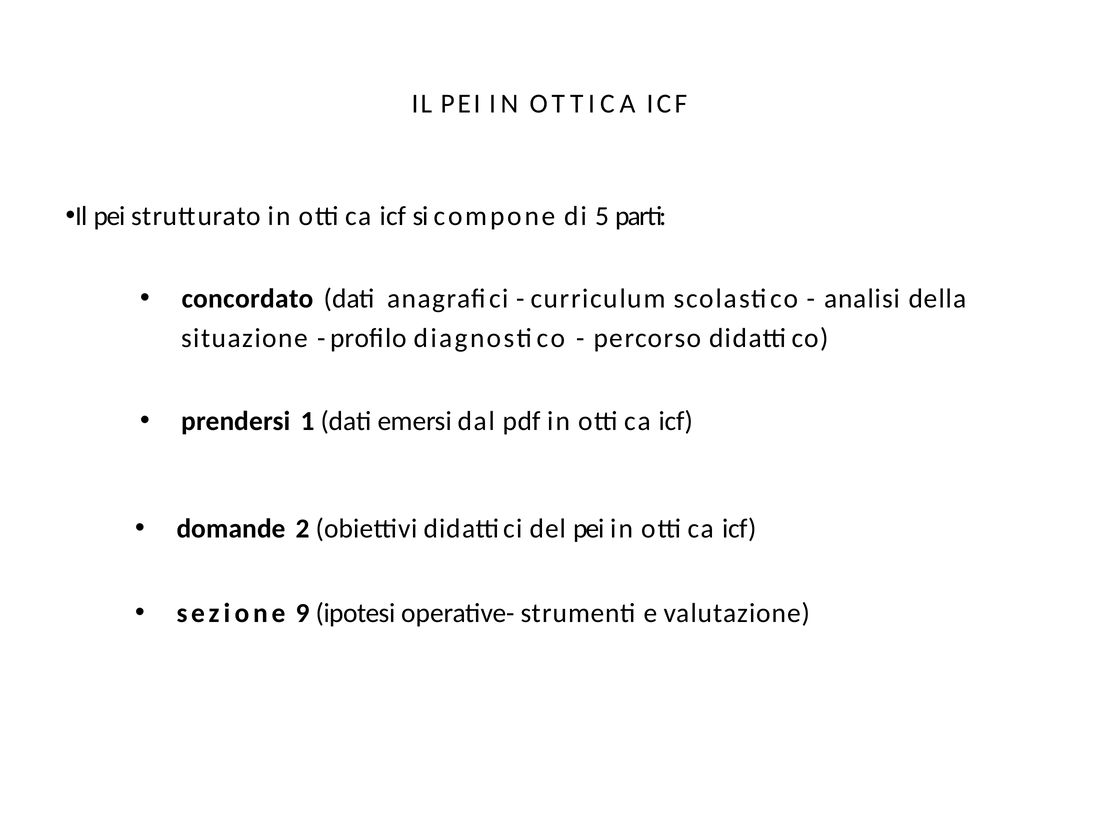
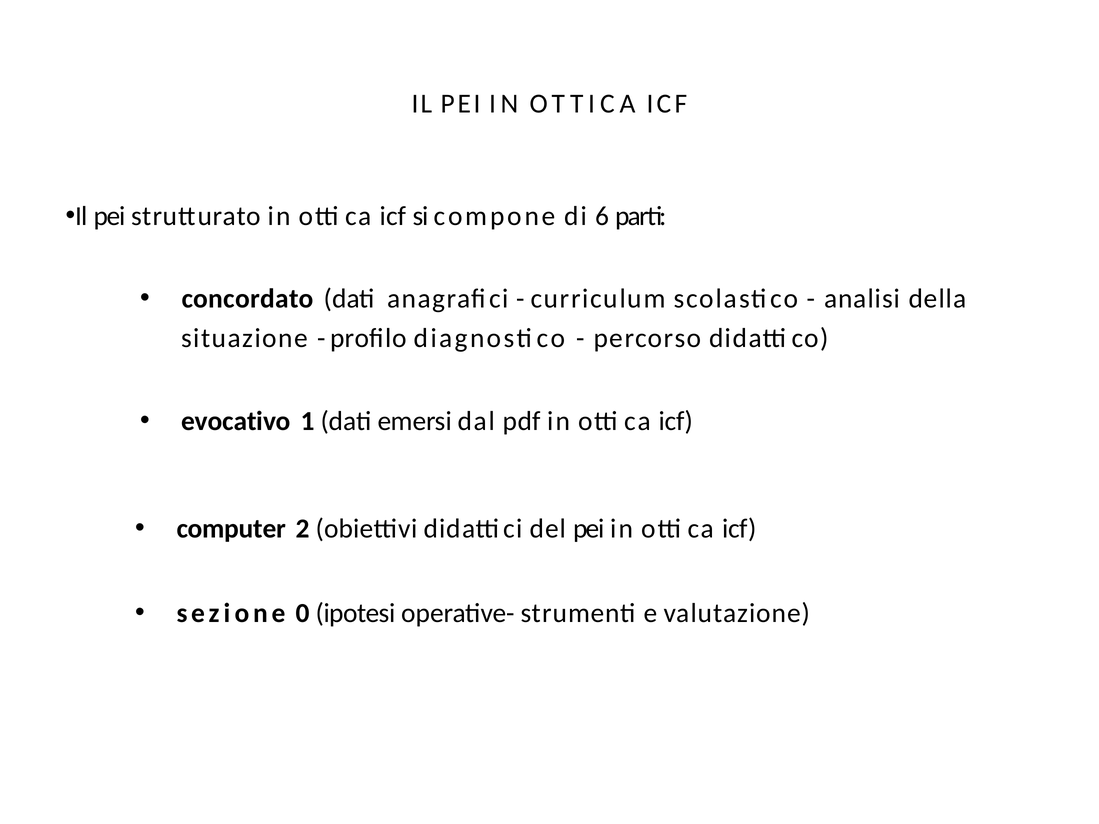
5: 5 -> 6 (602, 216)
prendersi: prendersi -> evocativo (236, 421)
domande: domande -> computer (231, 529)
9: 9 -> 0 (303, 613)
